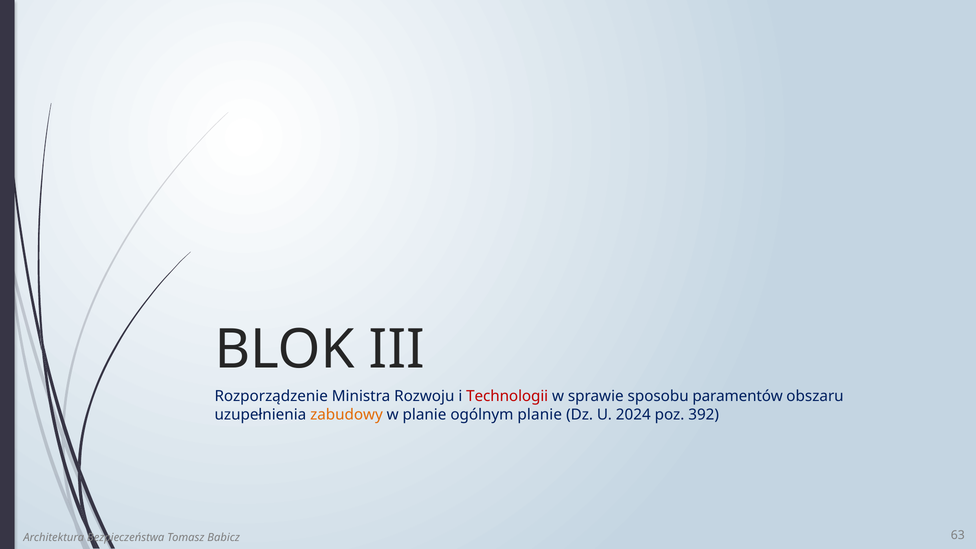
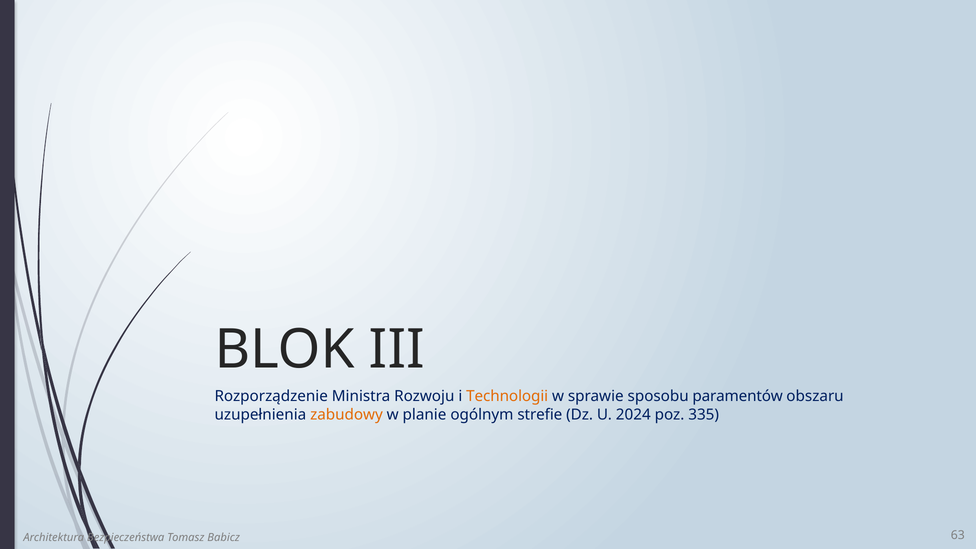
Technologii colour: red -> orange (507, 396)
ogólnym planie: planie -> strefie (540, 415)
392: 392 -> 335 (704, 415)
